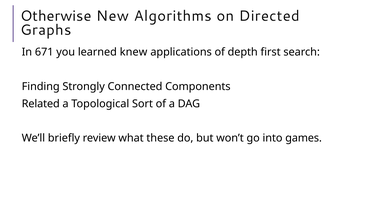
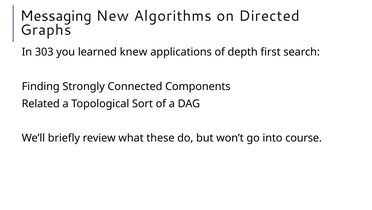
Otherwise: Otherwise -> Messaging (56, 16)
671: 671 -> 303 (44, 52)
games: games -> course (304, 138)
